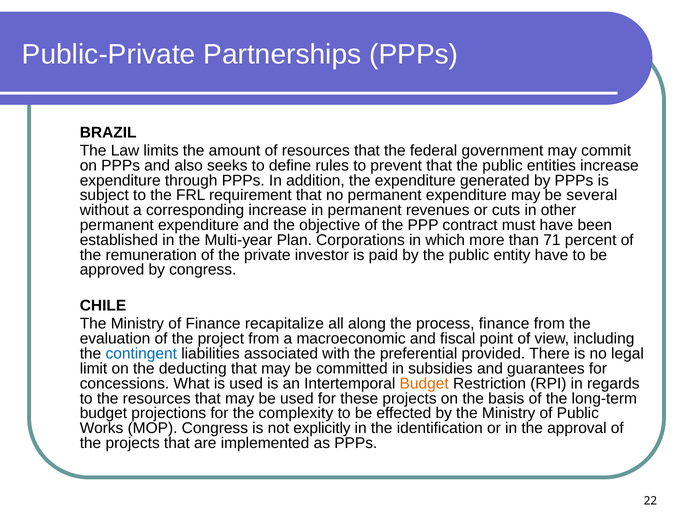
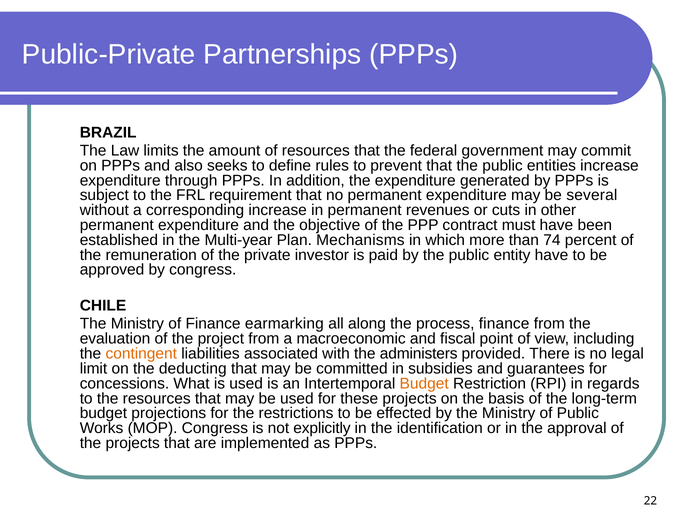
Corporations: Corporations -> Mechanisms (360, 240)
71: 71 -> 74 (552, 240)
recapitalize: recapitalize -> earmarking (284, 324)
contingent colour: blue -> orange (141, 354)
preferential: preferential -> administers (419, 354)
complexity: complexity -> restrictions (296, 414)
